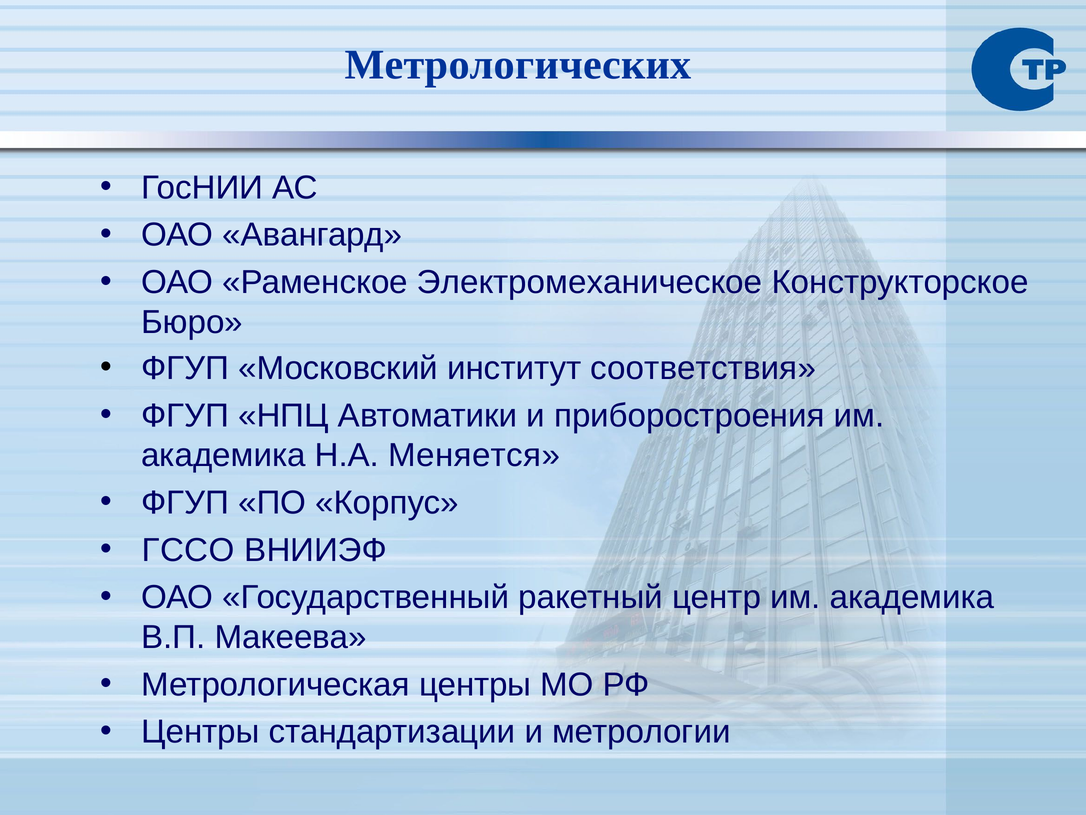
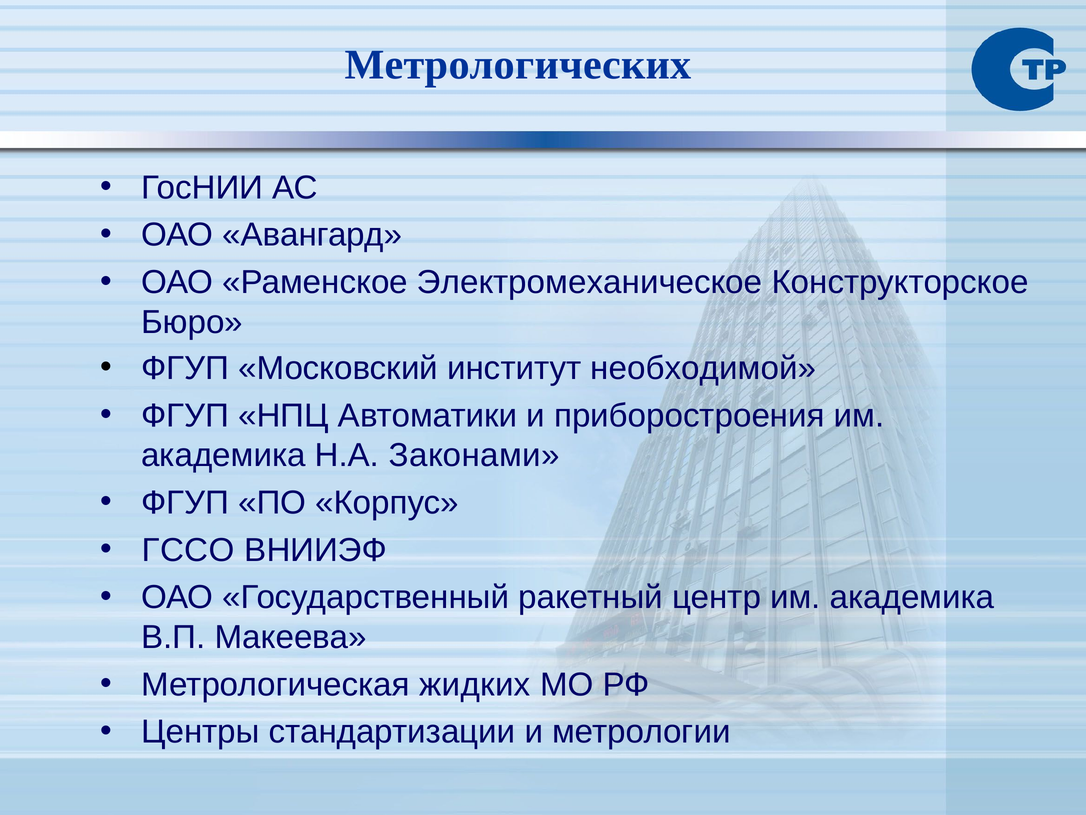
соответствия: соответствия -> необходимой (703, 368)
Меняется: Меняется -> Законами (474, 455)
Метрологическая центры: центры -> жидких (475, 684)
